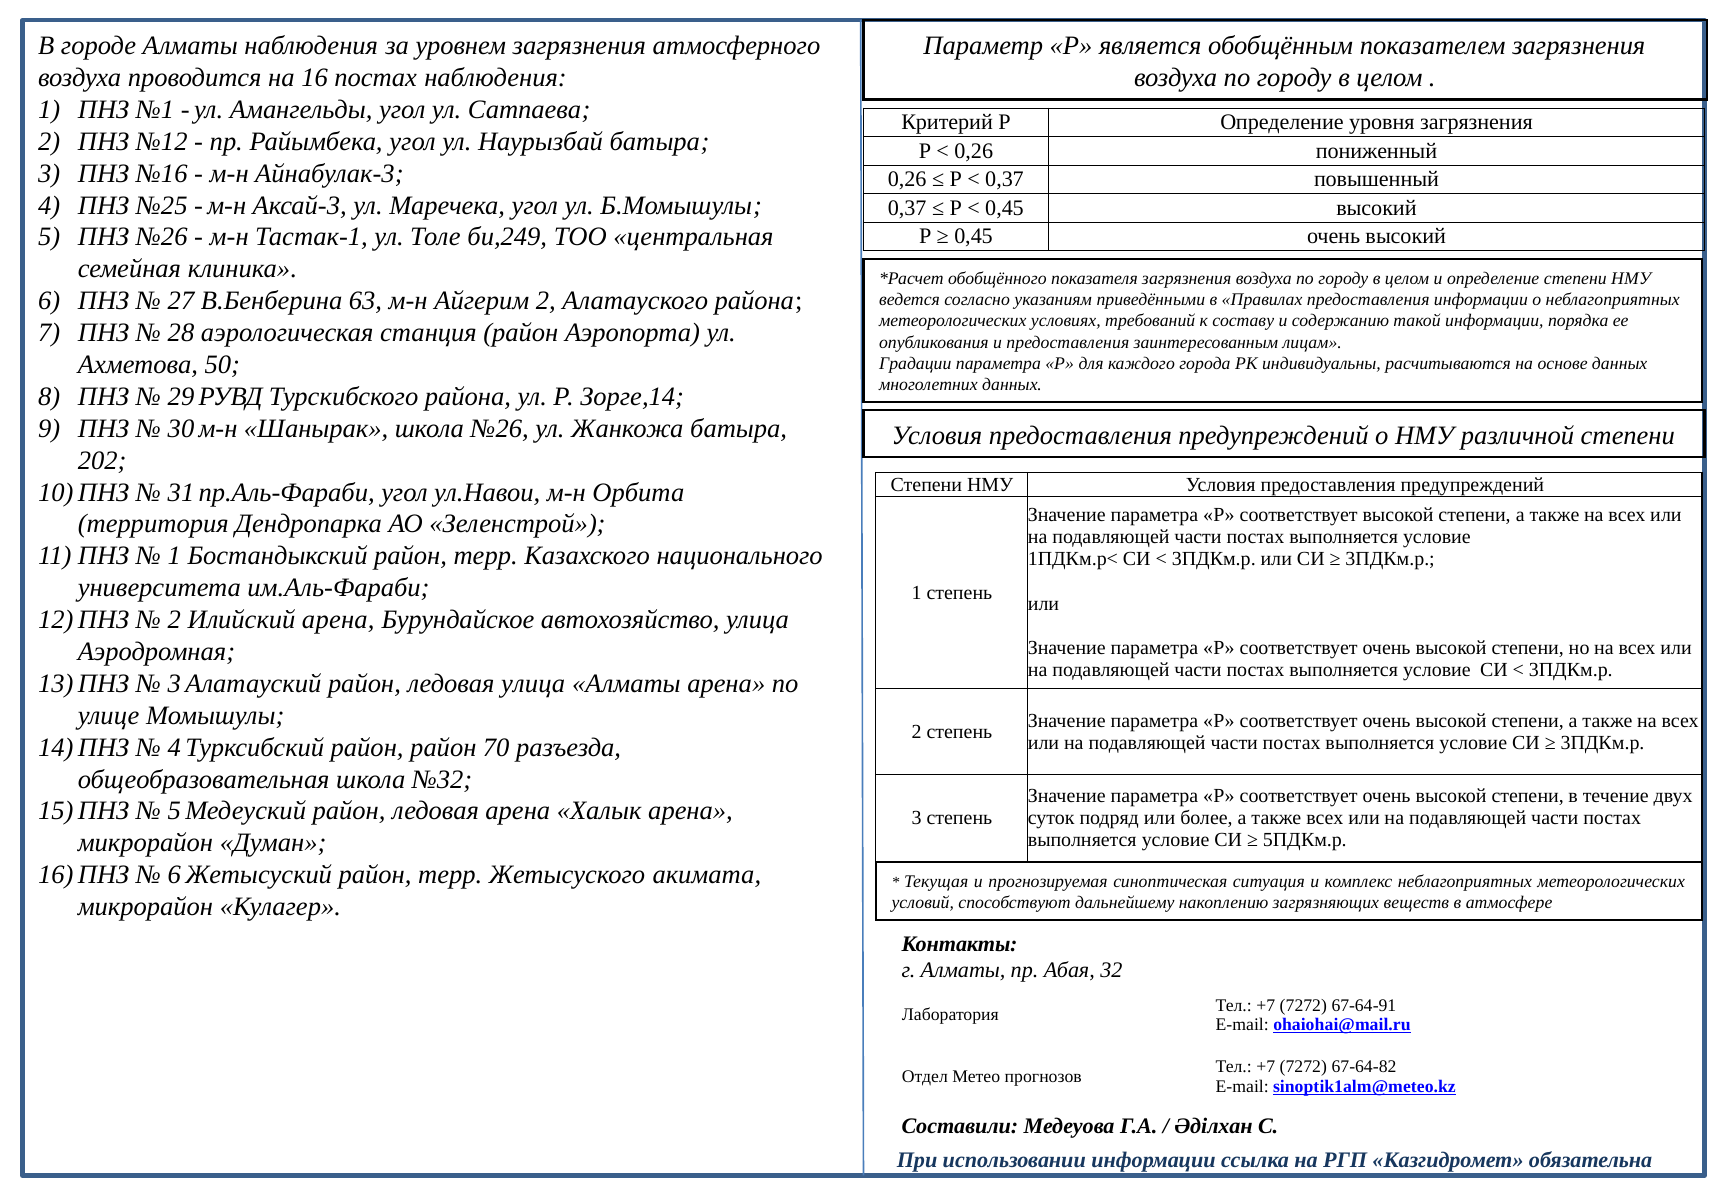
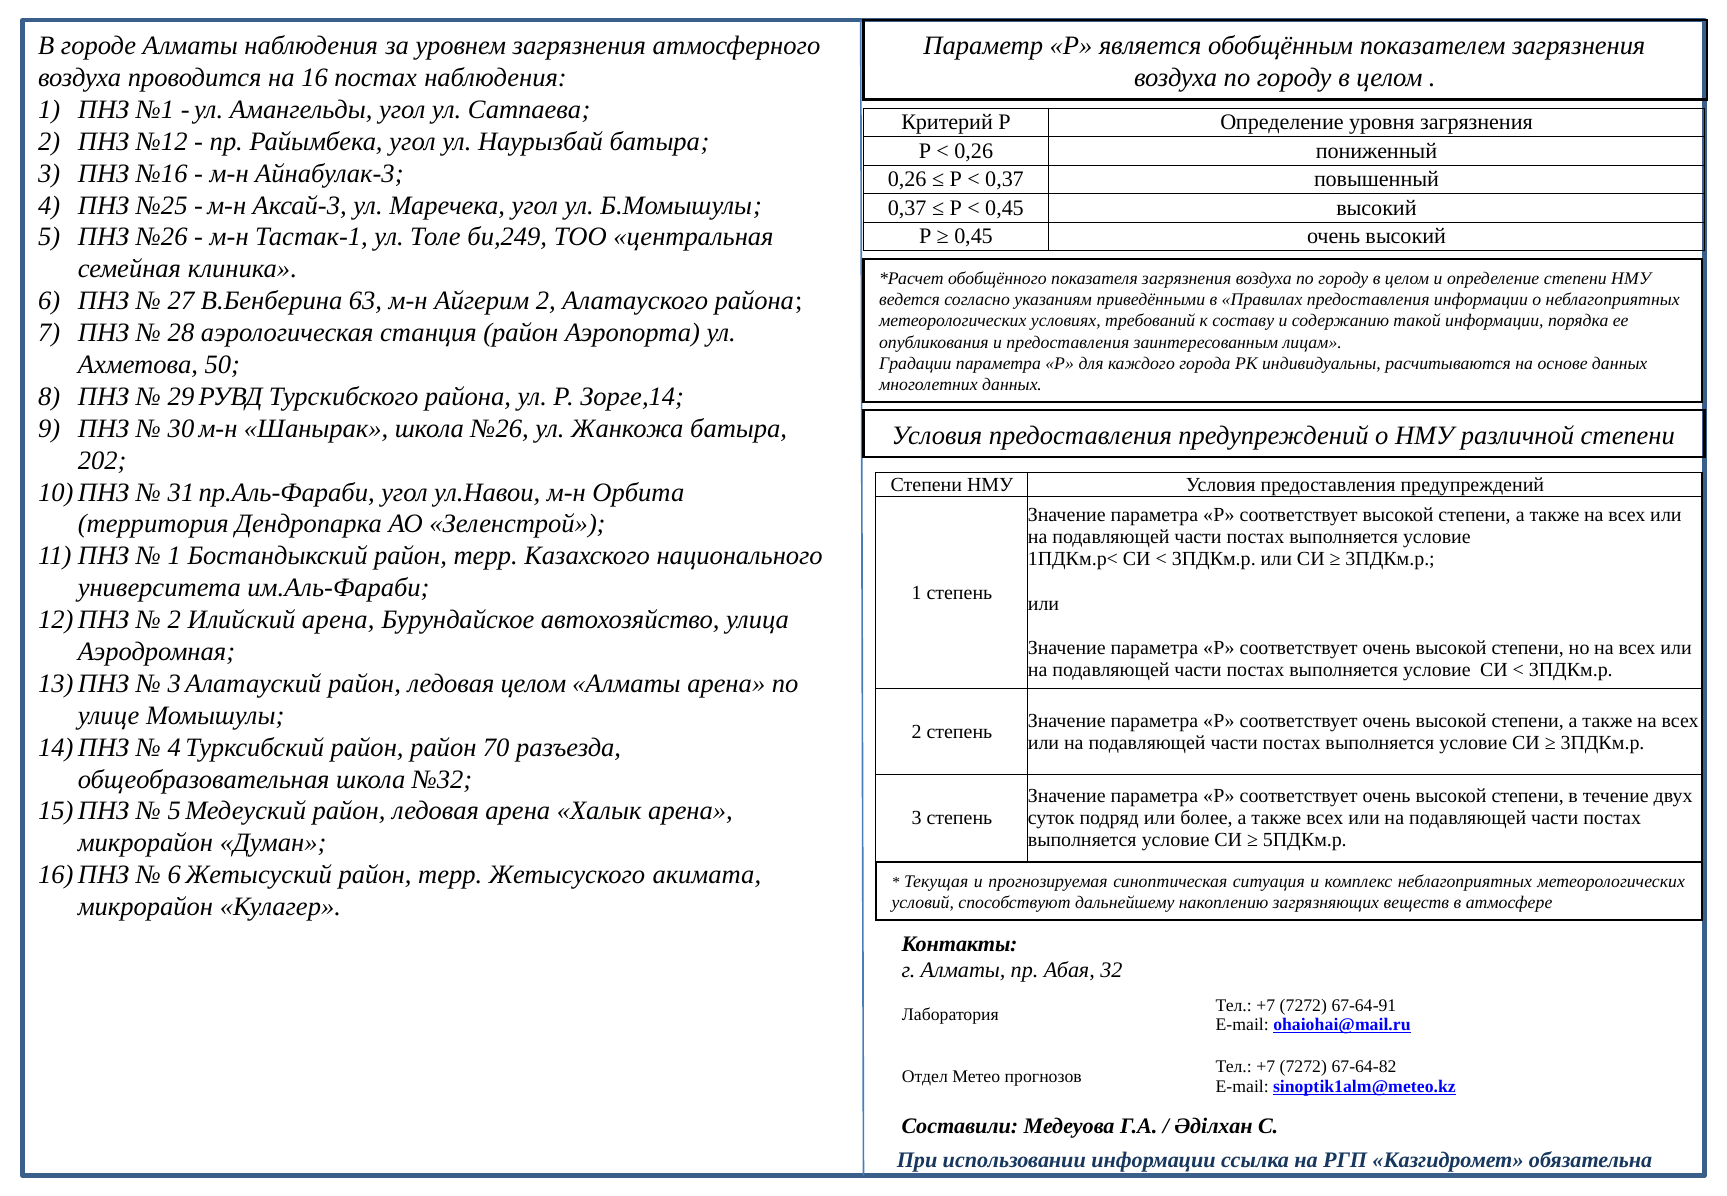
ледовая улица: улица -> целом (533, 683)
